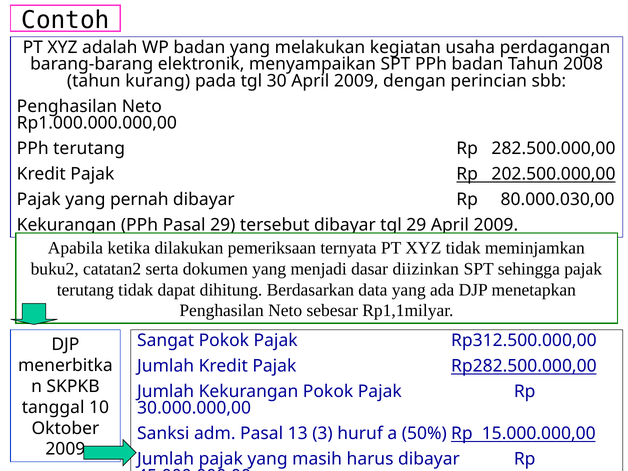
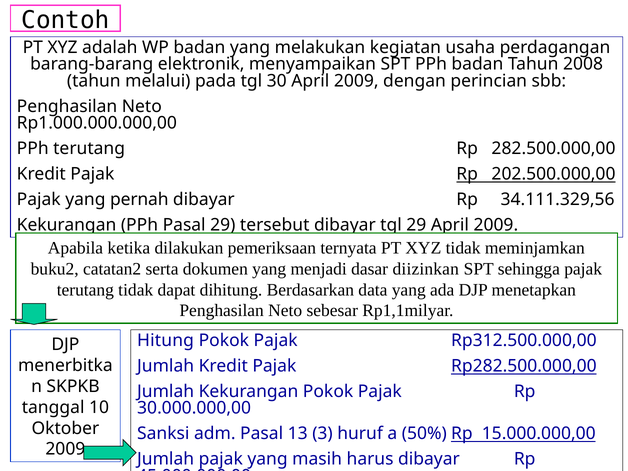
kurang: kurang -> melalui (158, 81)
80.000.030,00: 80.000.030,00 -> 34.111.329,56 (558, 200)
Sangat: Sangat -> Hitung (166, 340)
